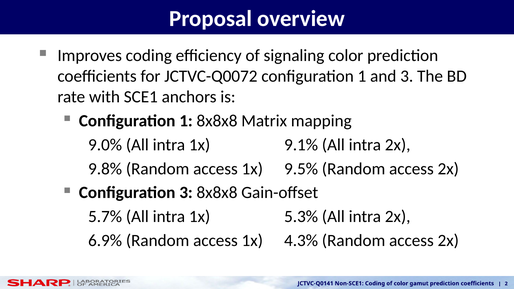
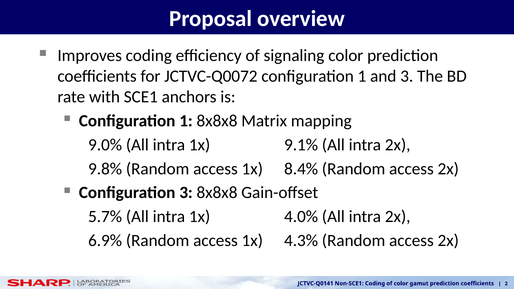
9.5%: 9.5% -> 8.4% (301, 169)
5.3%: 5.3% -> 4.0% (301, 217)
